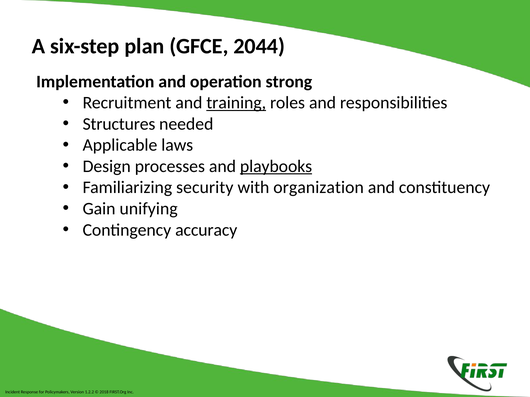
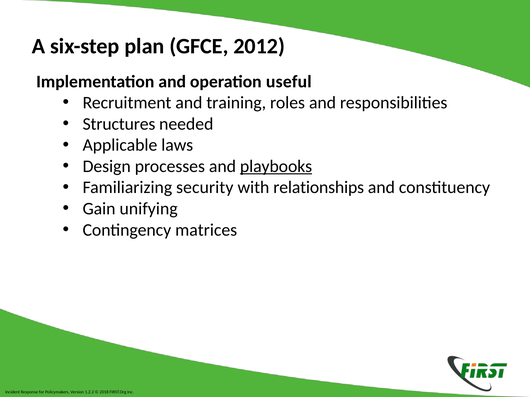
2044: 2044 -> 2012 (259, 46)
strong: strong -> useful (289, 82)
training underline: present -> none (236, 103)
organization: organization -> relationships (319, 188)
accuracy: accuracy -> matrices (206, 230)
